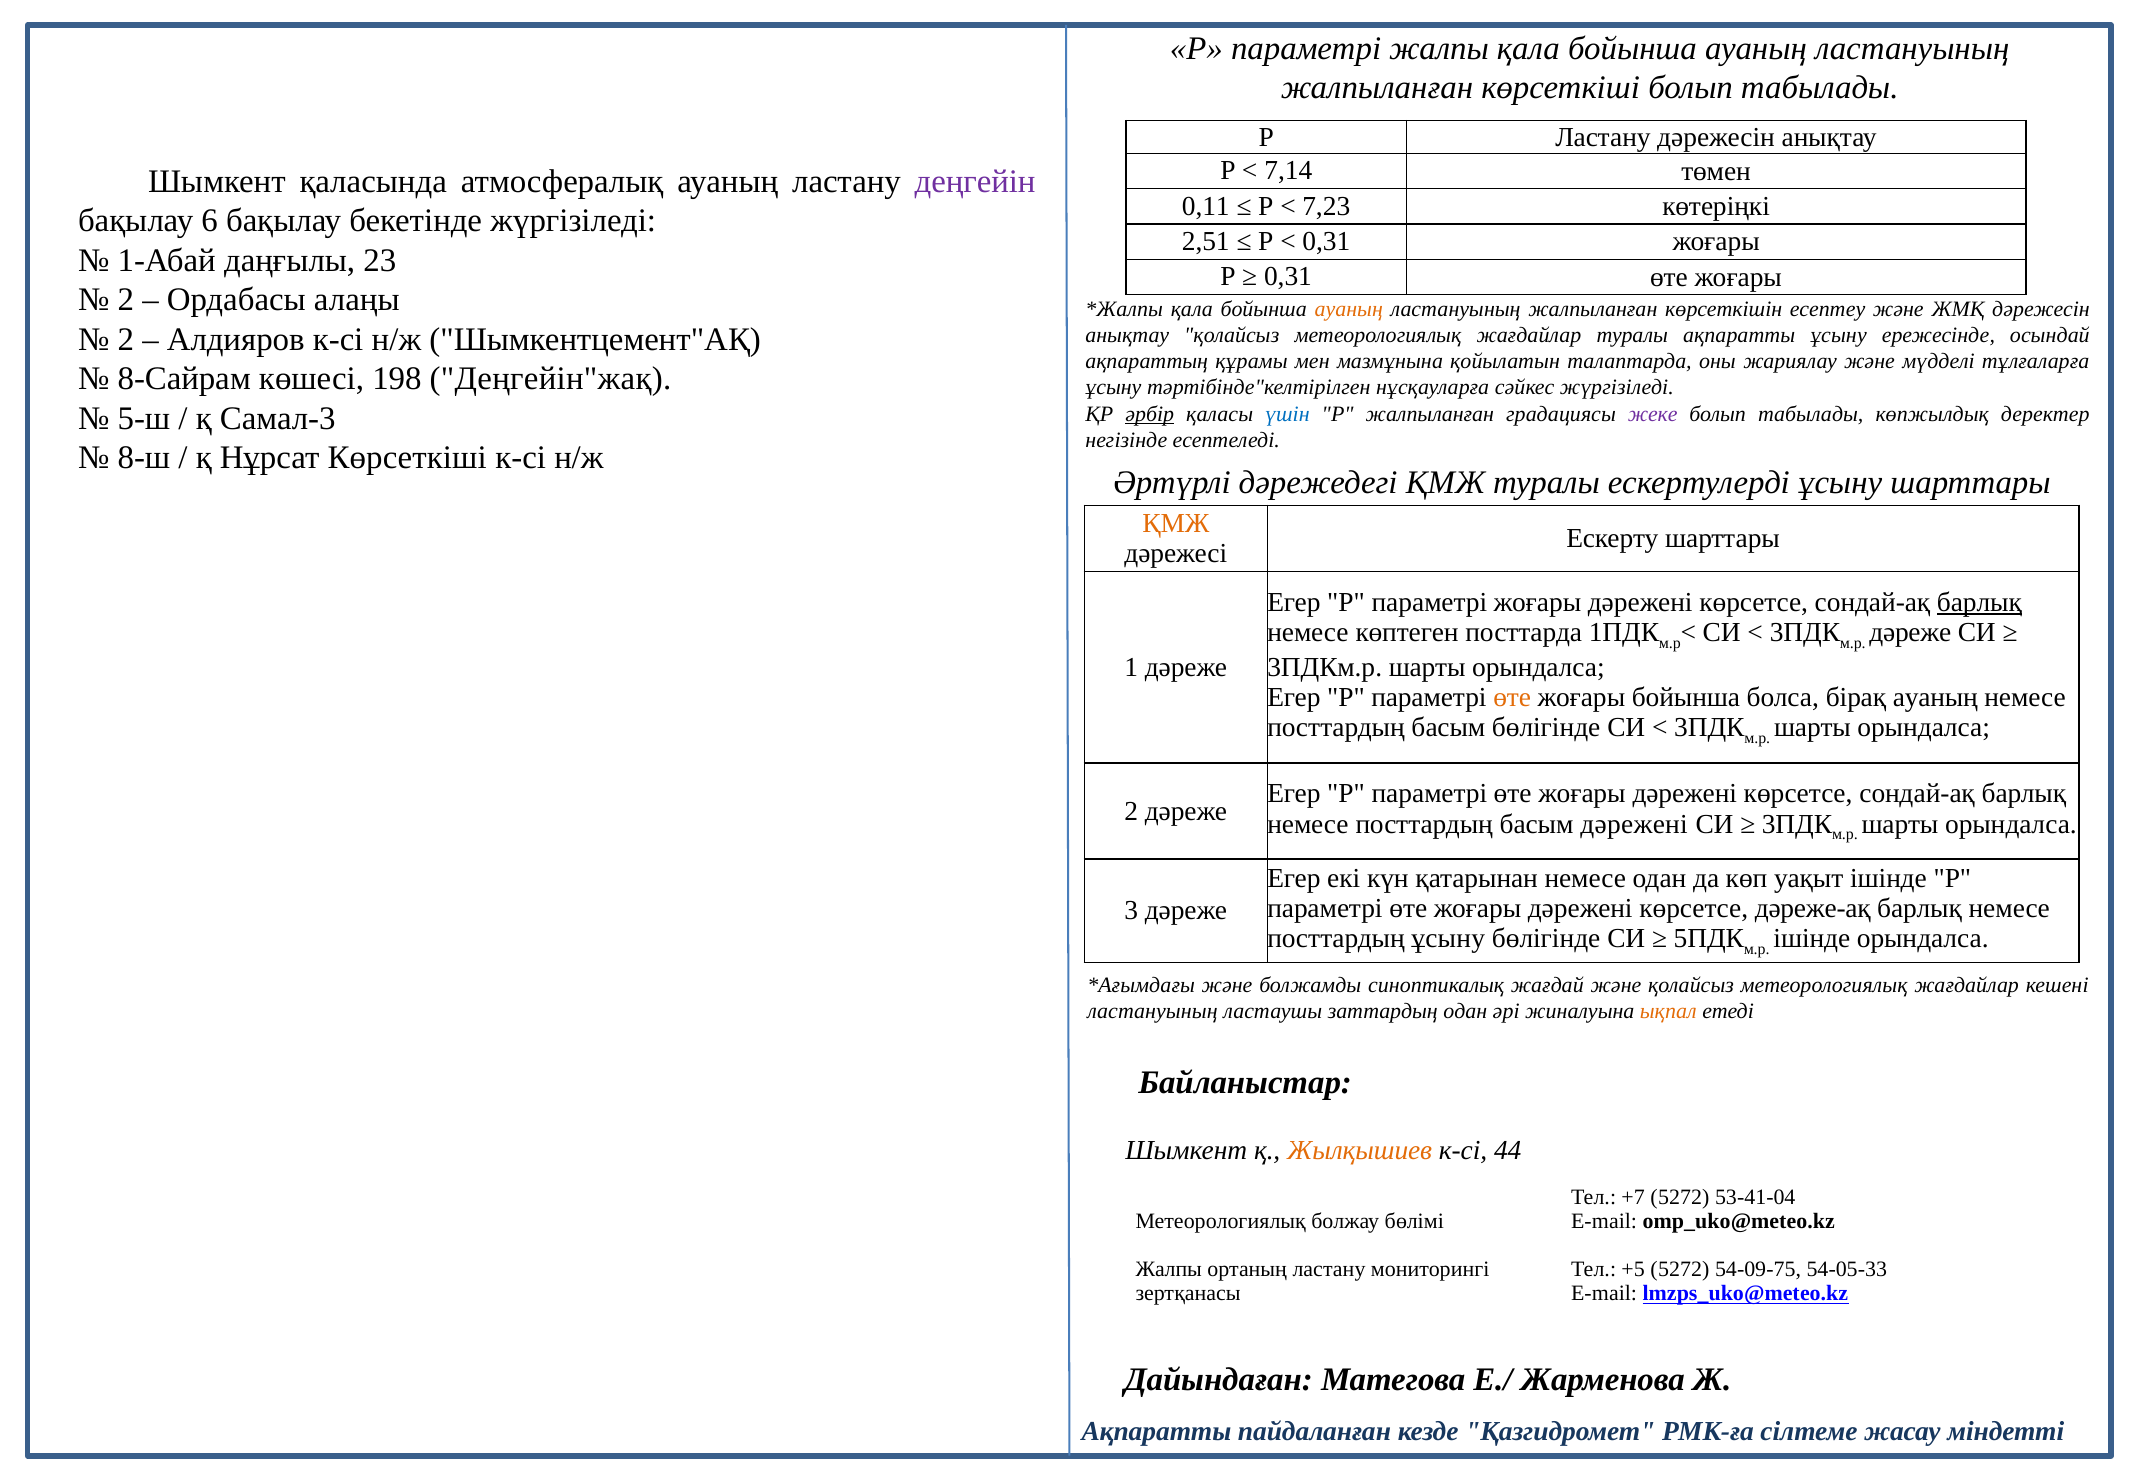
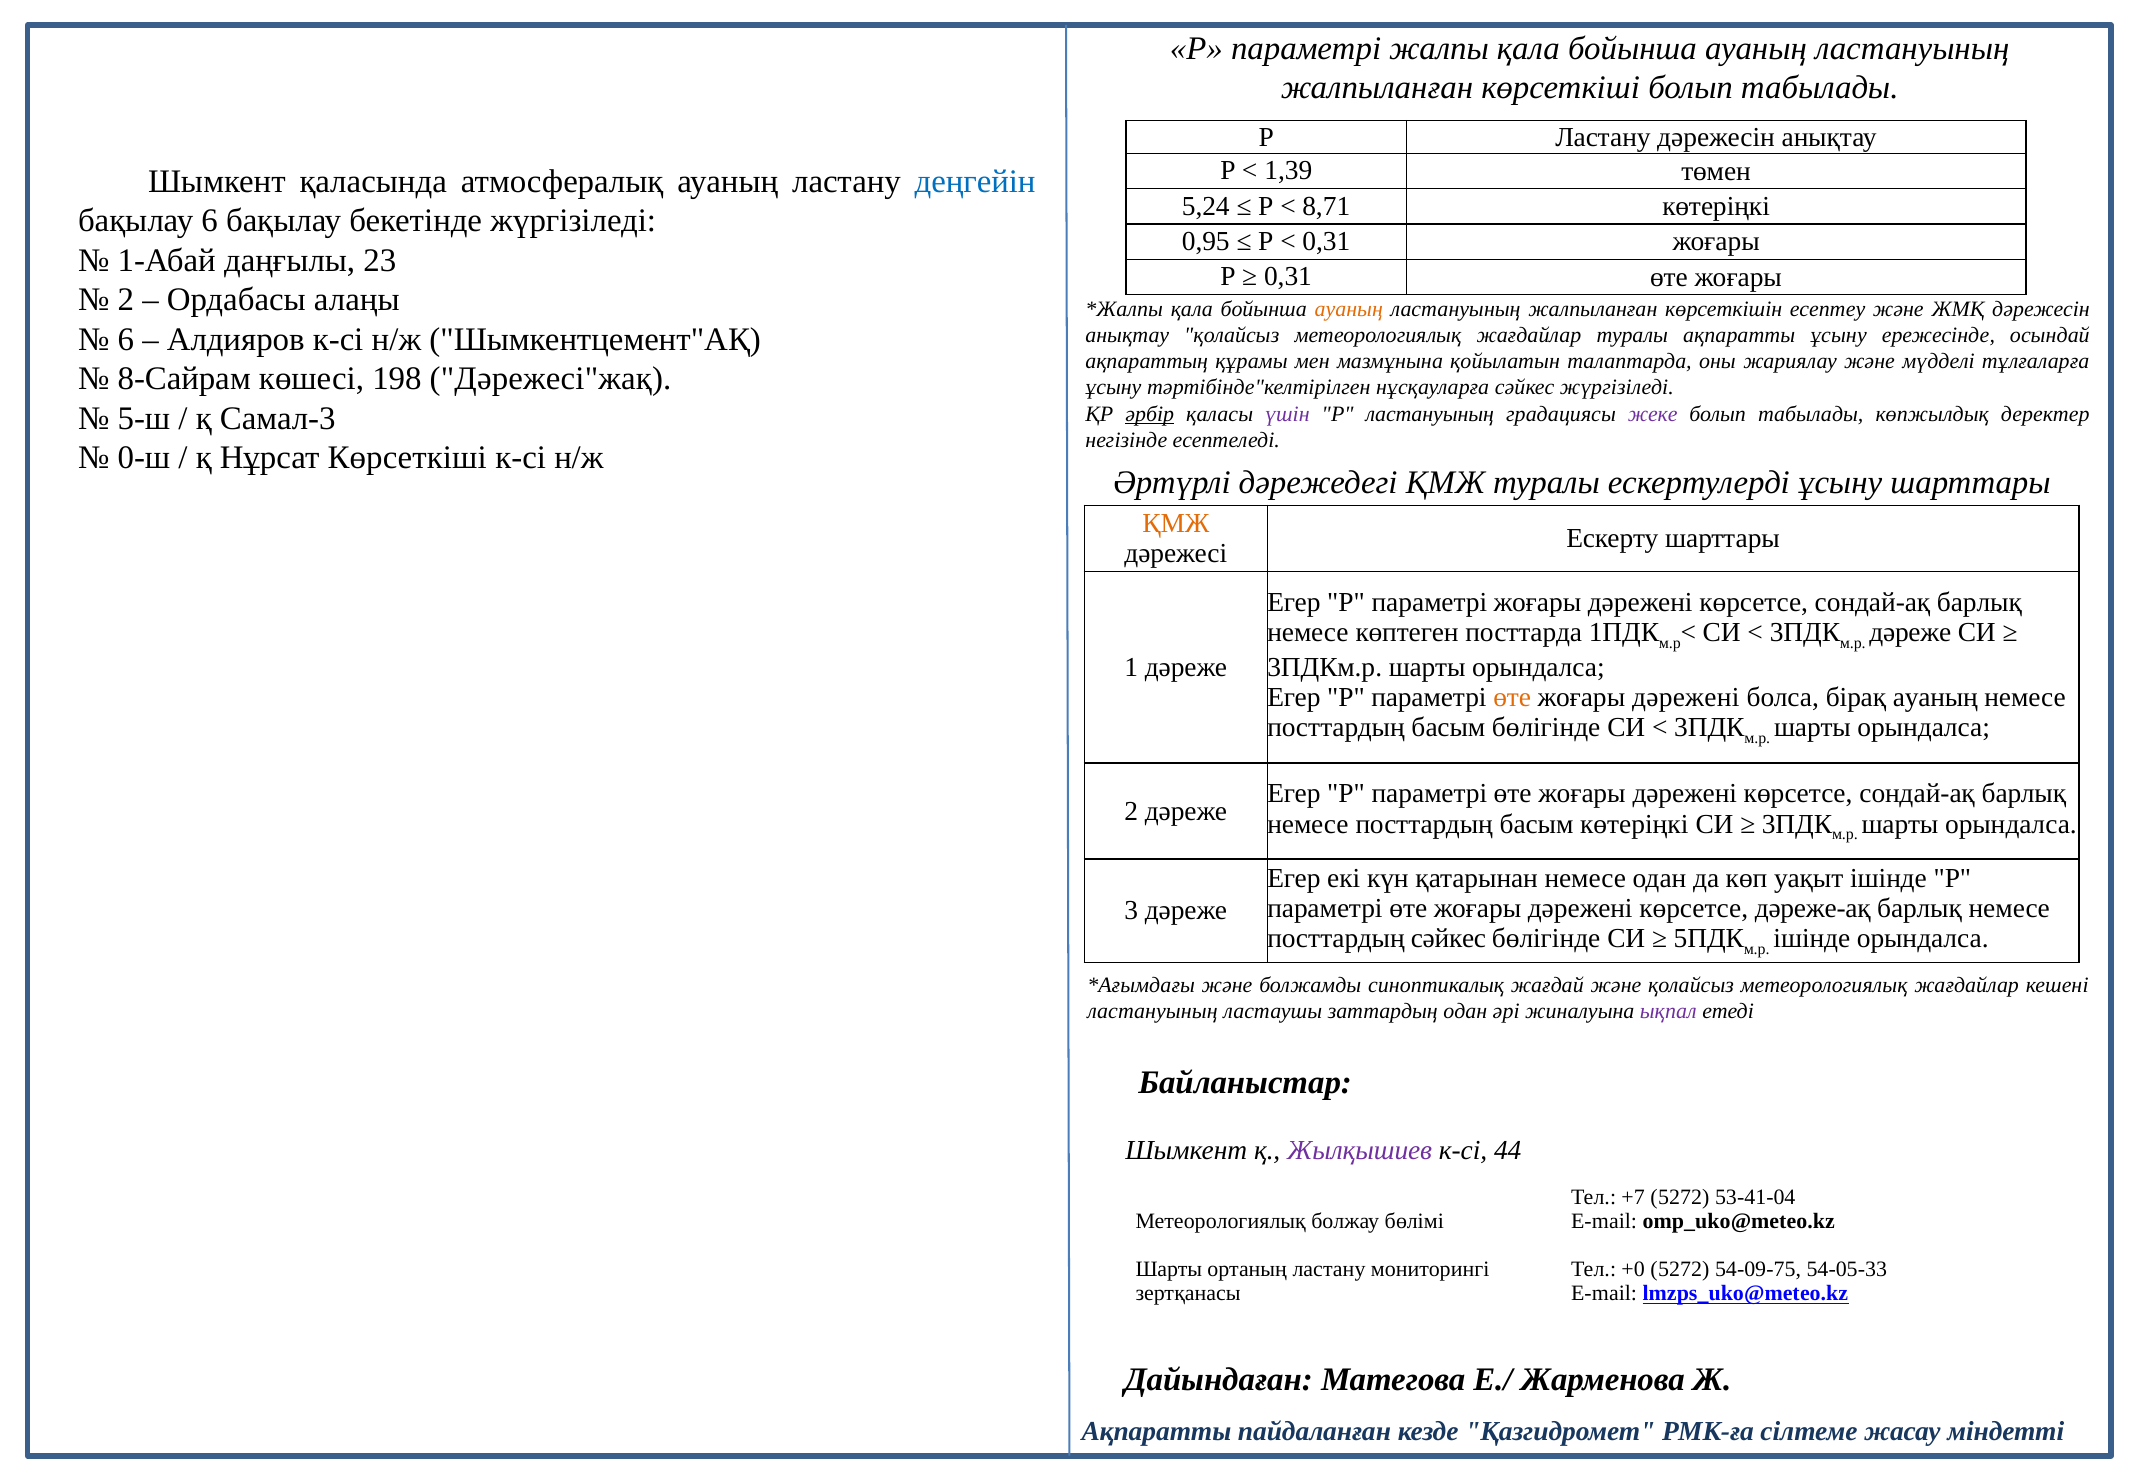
7,14: 7,14 -> 1,39 (1288, 171)
деңгейін colour: purple -> blue (975, 181)
0,11: 0,11 -> 5,24 (1206, 206)
7,23: 7,23 -> 8,71 (1326, 206)
2,51: 2,51 -> 0,95 (1206, 241)
2: 2 -> 6 (126, 339)
Деңгейін"жақ: Деңгейін"жақ -> Дәрежесі"жақ (551, 379)
үшін colour: blue -> purple (1287, 414)
Р жалпыланған: жалпыланған -> ластануының (1430, 414)
8-ш: 8-ш -> 0-ш (144, 458)
барлық underline: present -> none (1979, 602)
бойынша: бойынша -> дәрежені (1686, 697)
басым дәрежені: дәрежені -> көтеріңкі (1634, 824)
посттардың ұсыну: ұсыну -> сәйкес (1448, 939)
ықпал colour: orange -> purple (1668, 1012)
Жылқышиев colour: orange -> purple (1360, 1151)
Жалпы: Жалпы -> Шарты (1169, 1269)
+5: +5 -> +0 (1633, 1269)
